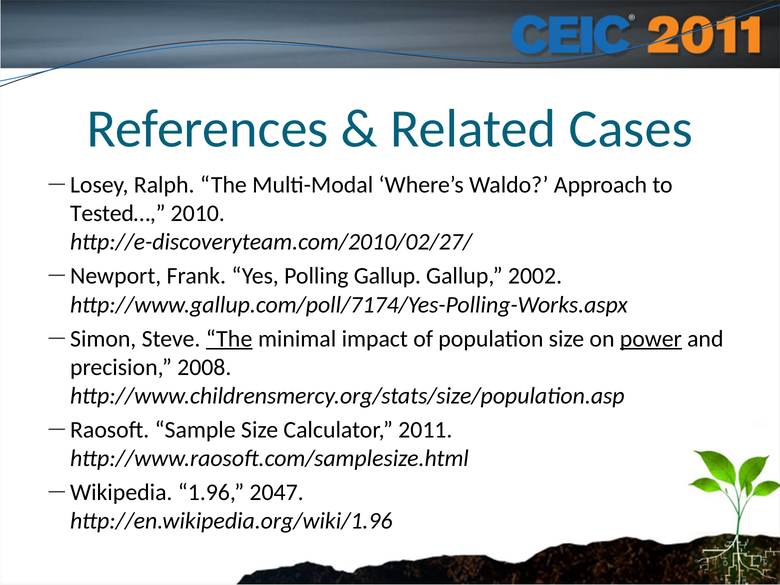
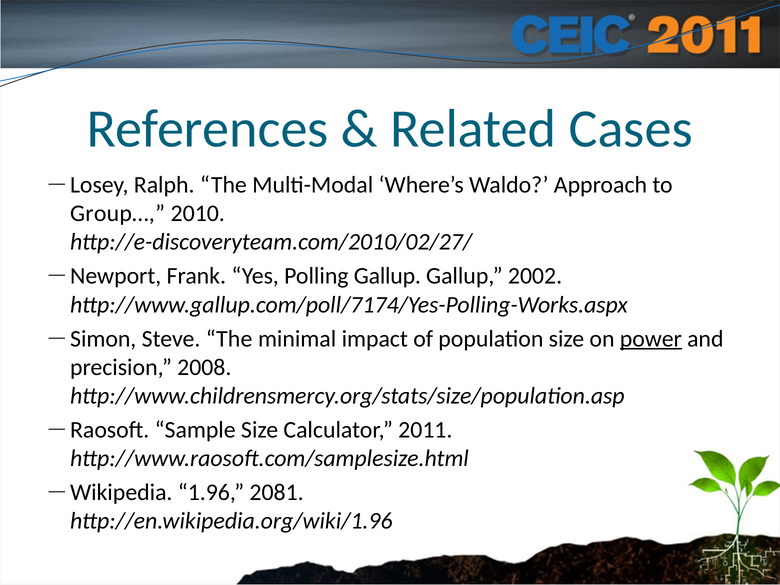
Tested…: Tested… -> Group… (118, 213)
The underline: present -> none (229, 339)
2047: 2047 -> 2081 (277, 492)
